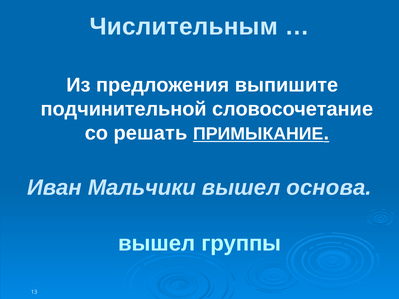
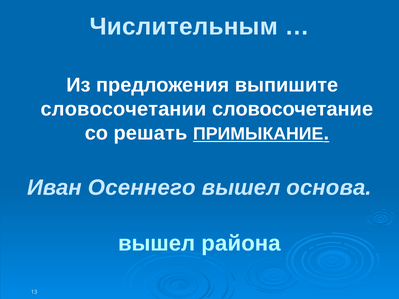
подчинительной: подчинительной -> словосочетании (124, 109)
Мальчики: Мальчики -> Осеннего (142, 188)
группы: группы -> района (241, 244)
